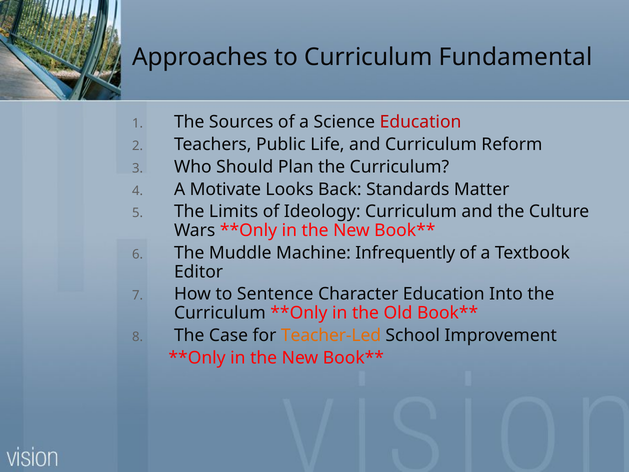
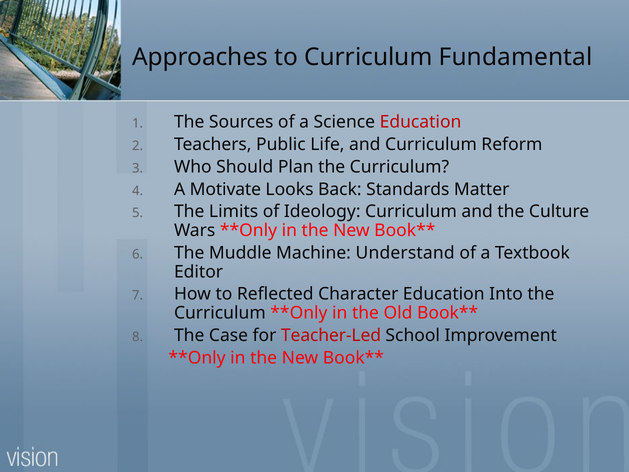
Infrequently: Infrequently -> Understand (405, 253)
Sentence: Sentence -> Reflected (275, 294)
Teacher-Led colour: orange -> red (331, 335)
